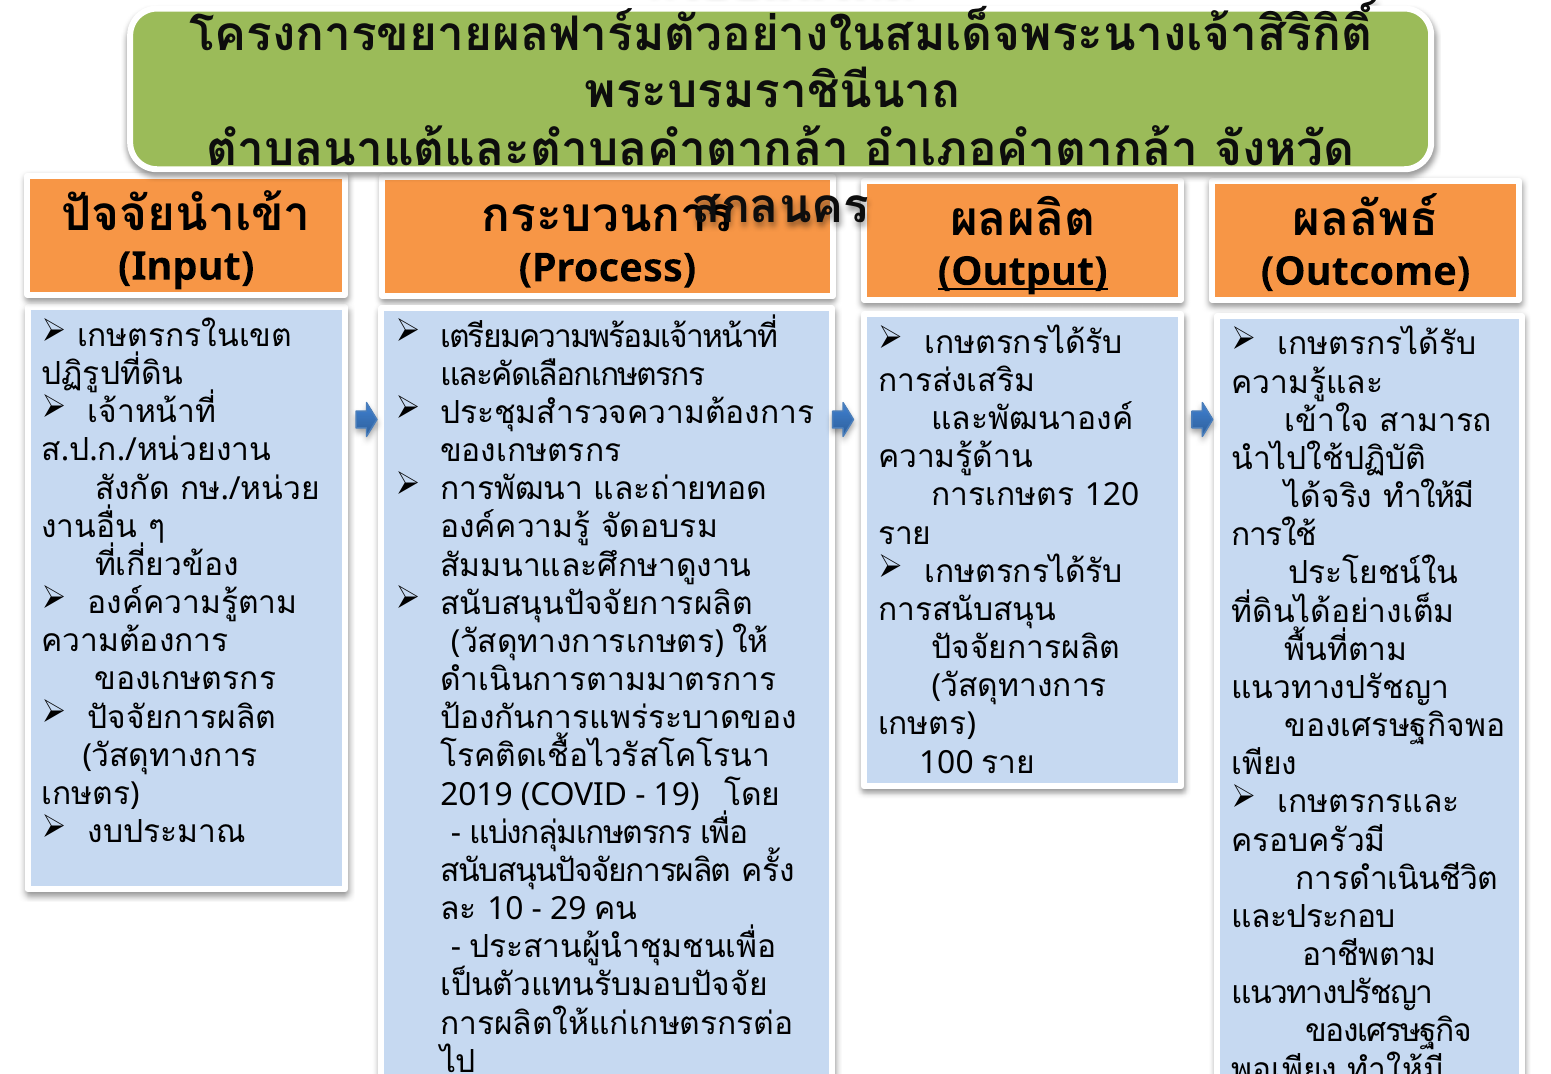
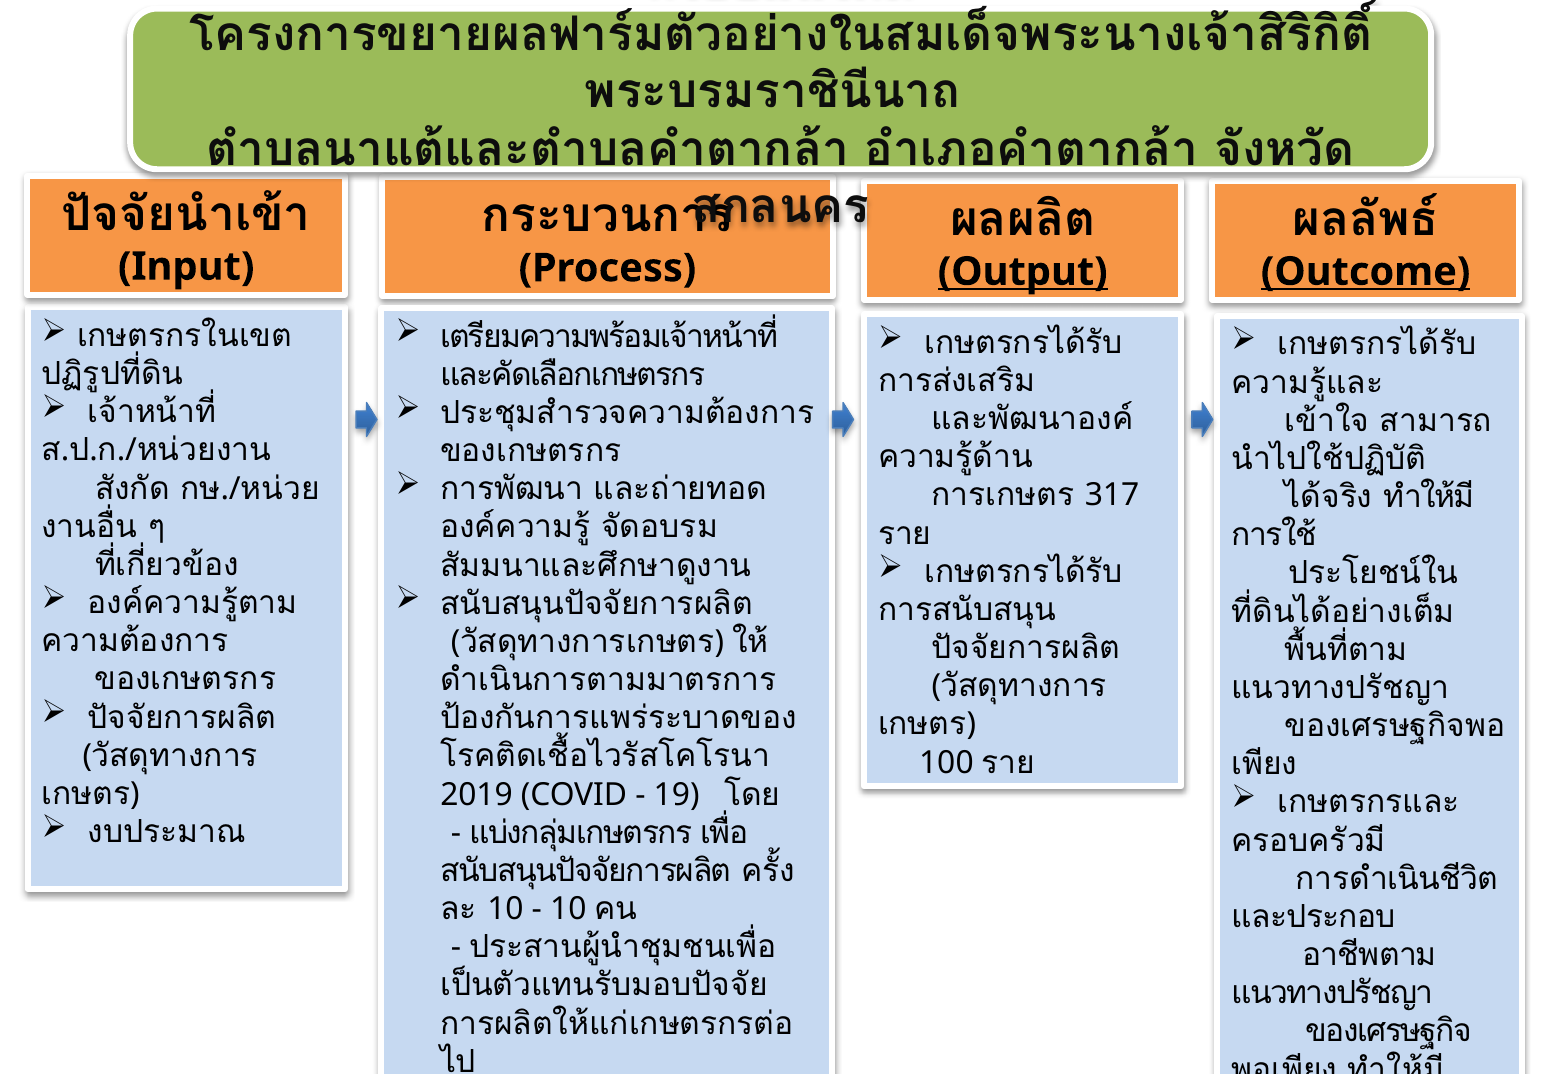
Outcome underline: none -> present (1366, 272)
120: 120 -> 317 (1112, 495)
29: 29 -> 10 (568, 909)
